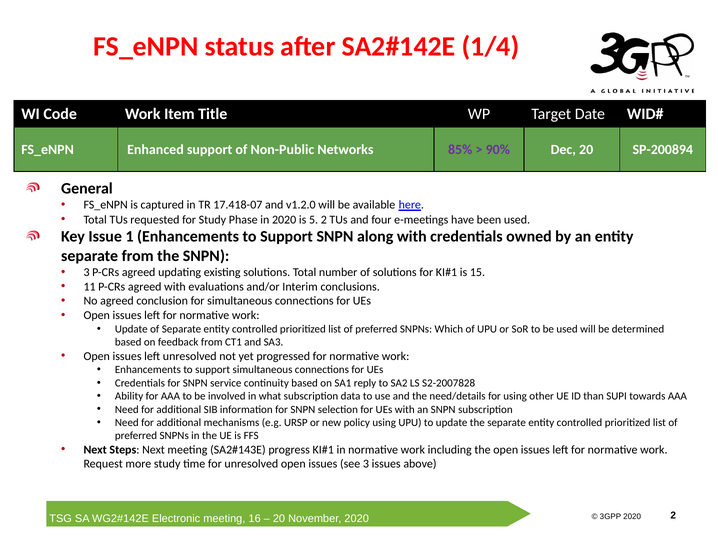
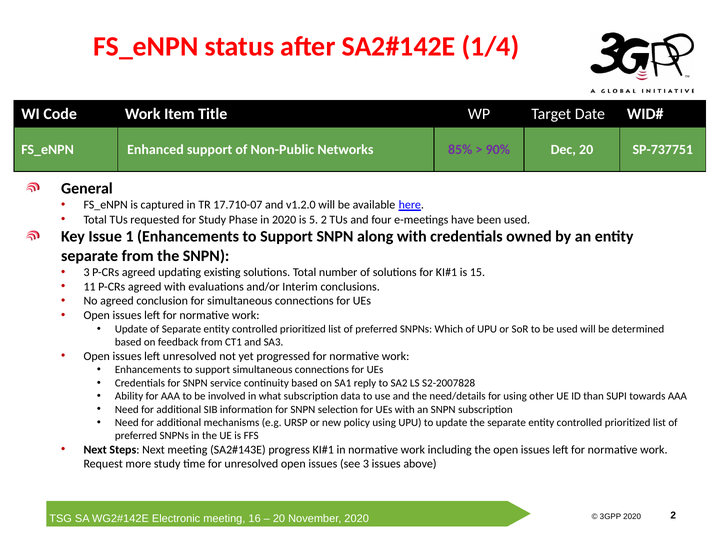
SP-200894: SP-200894 -> SP-737751 (663, 149)
17.418-07: 17.418-07 -> 17.710-07 (238, 205)
